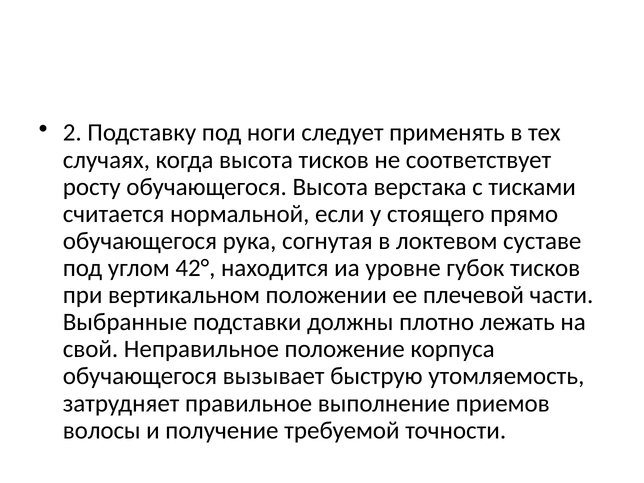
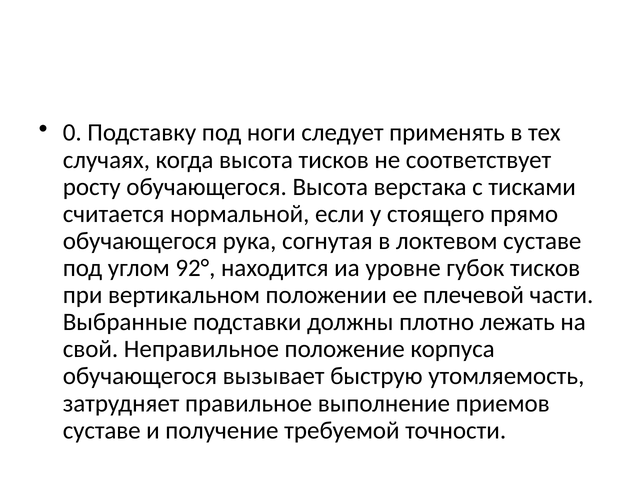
2: 2 -> 0 (72, 133)
42°: 42° -> 92° (195, 268)
волосы: волосы -> суставе (102, 430)
